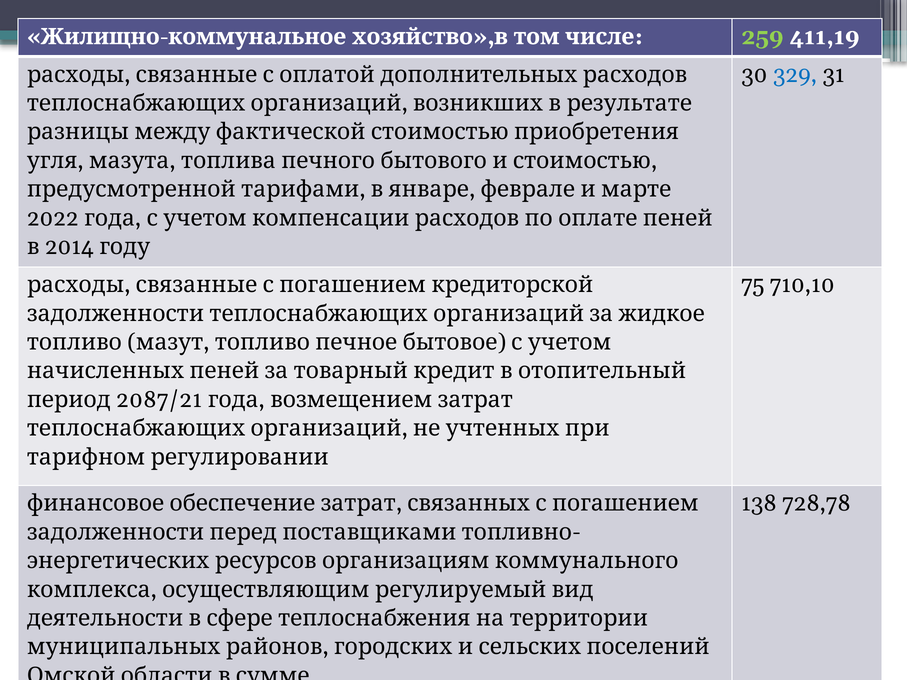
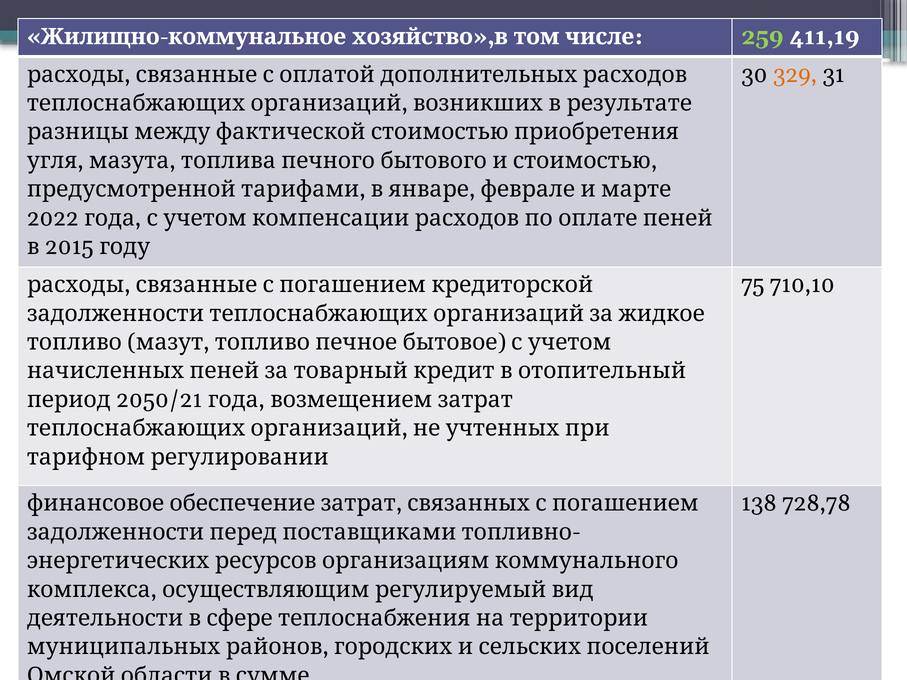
329 colour: blue -> orange (795, 75)
2014: 2014 -> 2015 (69, 247)
2087/21: 2087/21 -> 2050/21 (159, 400)
